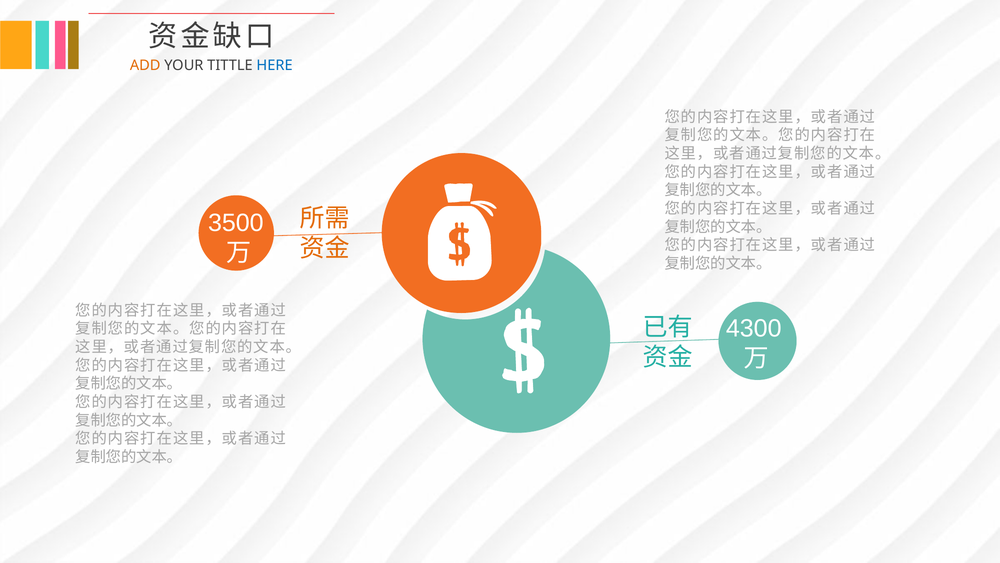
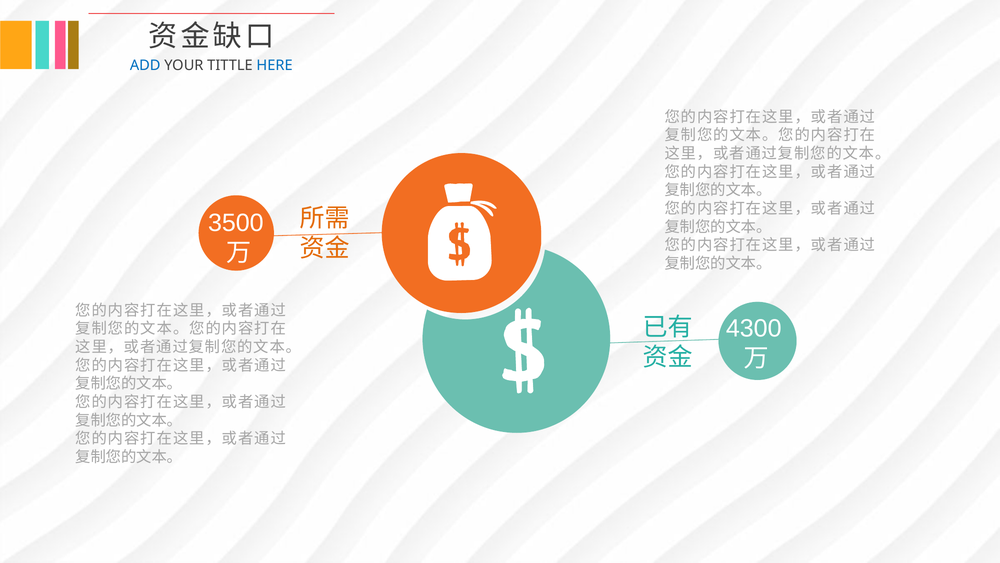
ADD colour: orange -> blue (145, 66)
